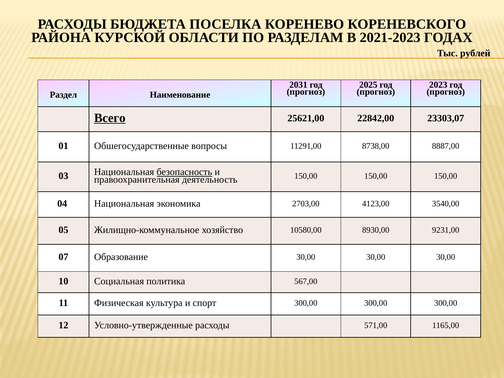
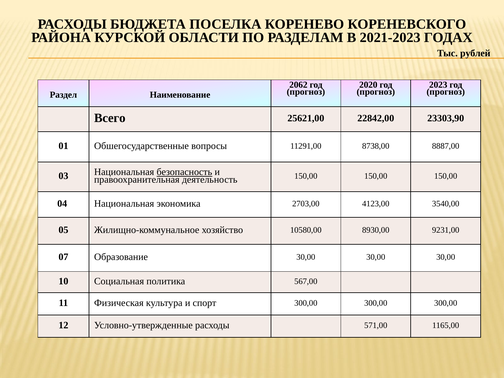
2031: 2031 -> 2062 (298, 85)
2025: 2025 -> 2020 (368, 85)
Всего underline: present -> none (110, 118)
23303,07: 23303,07 -> 23303,90 (446, 118)
